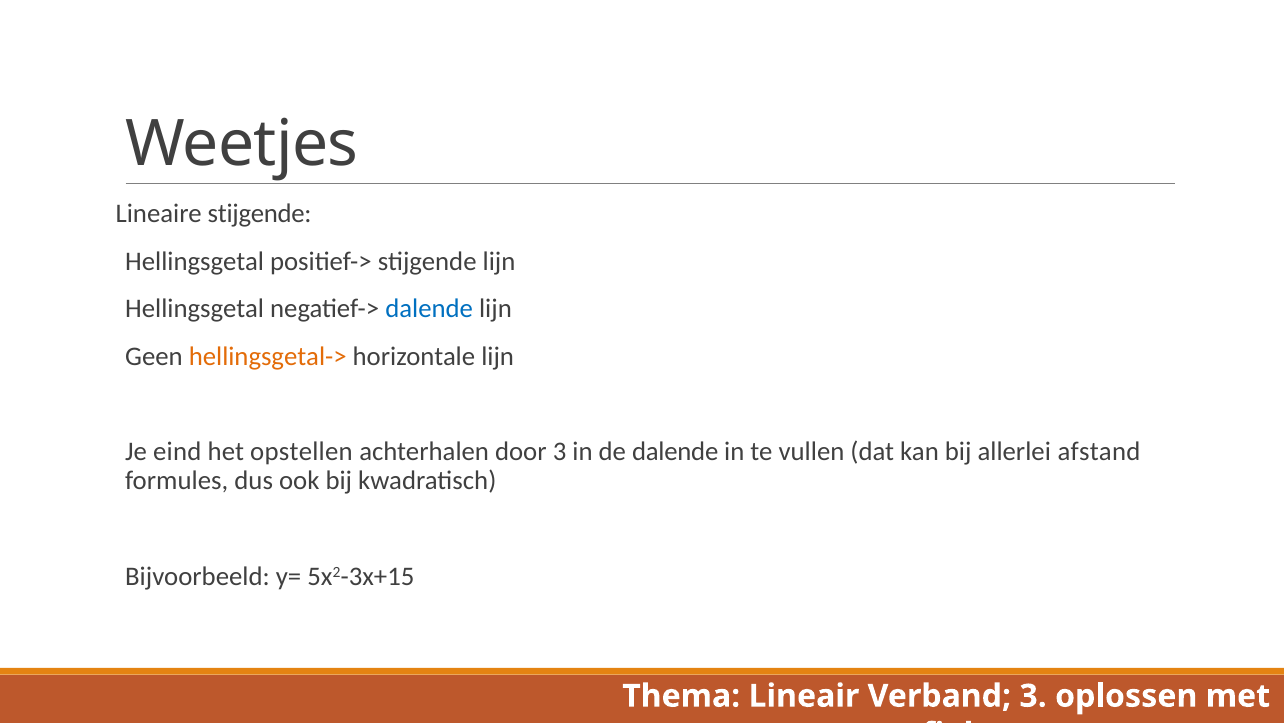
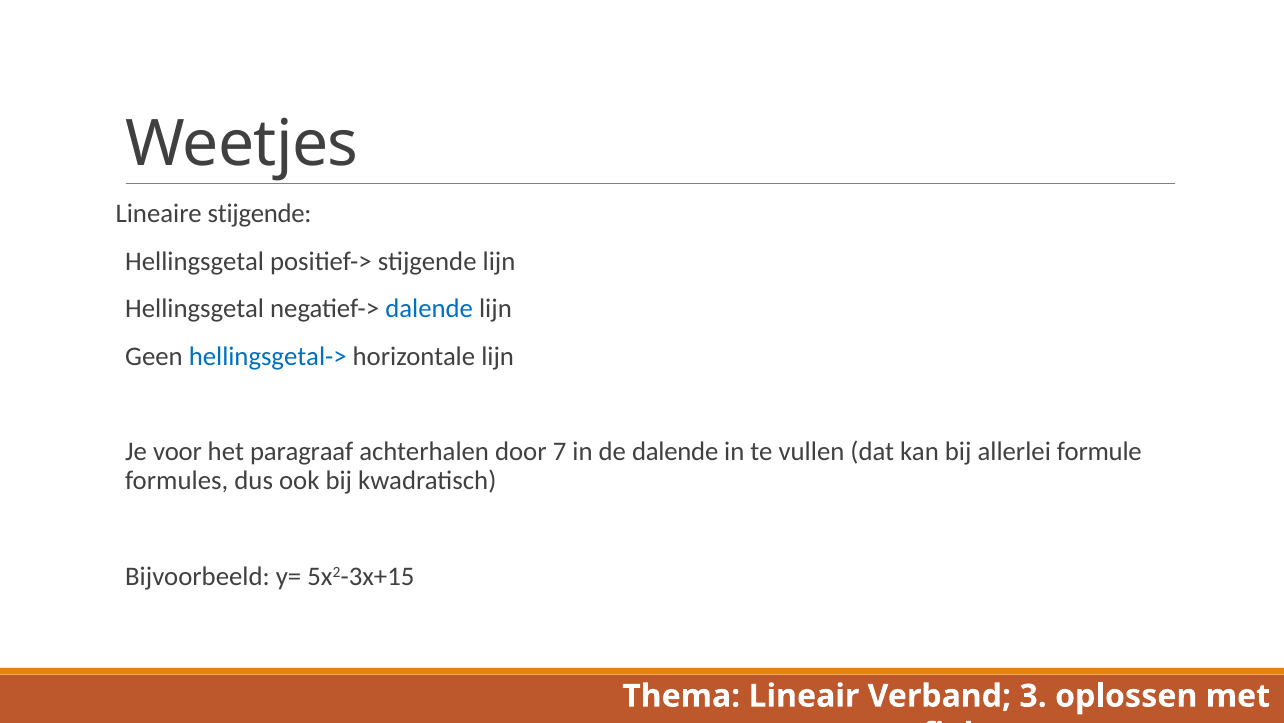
hellingsgetal-> colour: orange -> blue (268, 356)
eind: eind -> voor (177, 452)
opstellen: opstellen -> paragraaf (302, 452)
door 3: 3 -> 7 (560, 452)
afstand: afstand -> formule (1099, 452)
